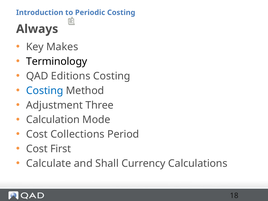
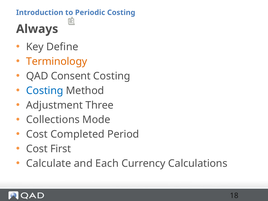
Makes: Makes -> Define (62, 47)
Terminology colour: black -> orange (57, 61)
Editions: Editions -> Consent (71, 76)
Calculation: Calculation -> Collections (53, 120)
Collections: Collections -> Completed (78, 134)
Shall: Shall -> Each (107, 163)
